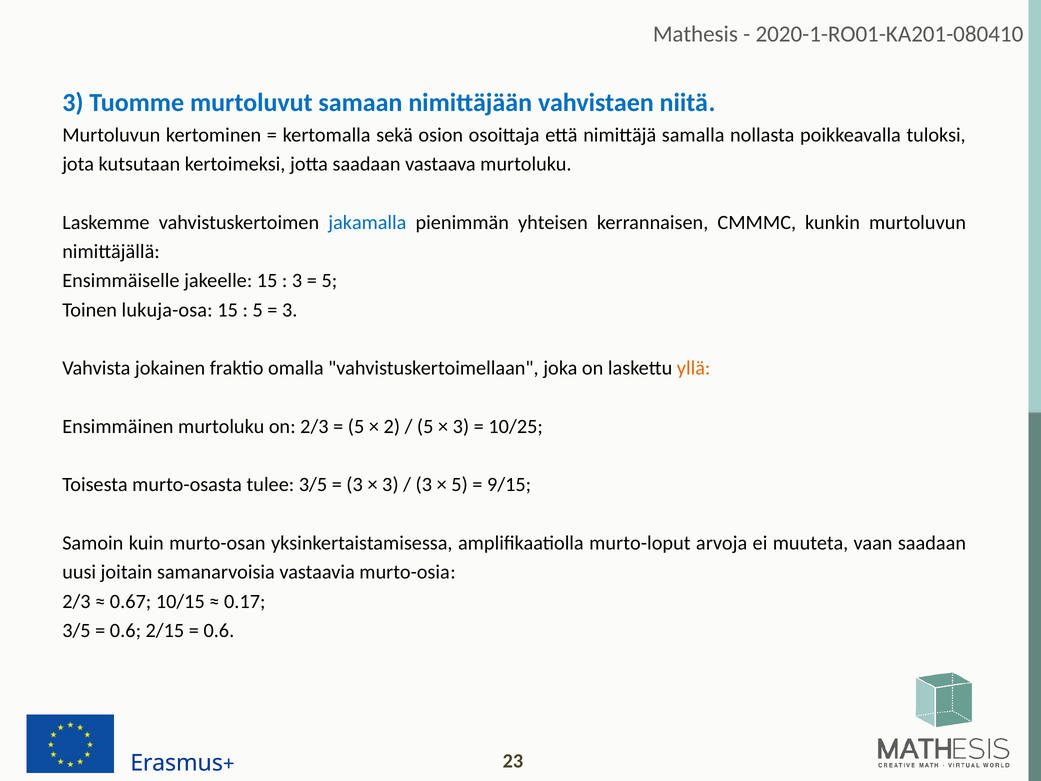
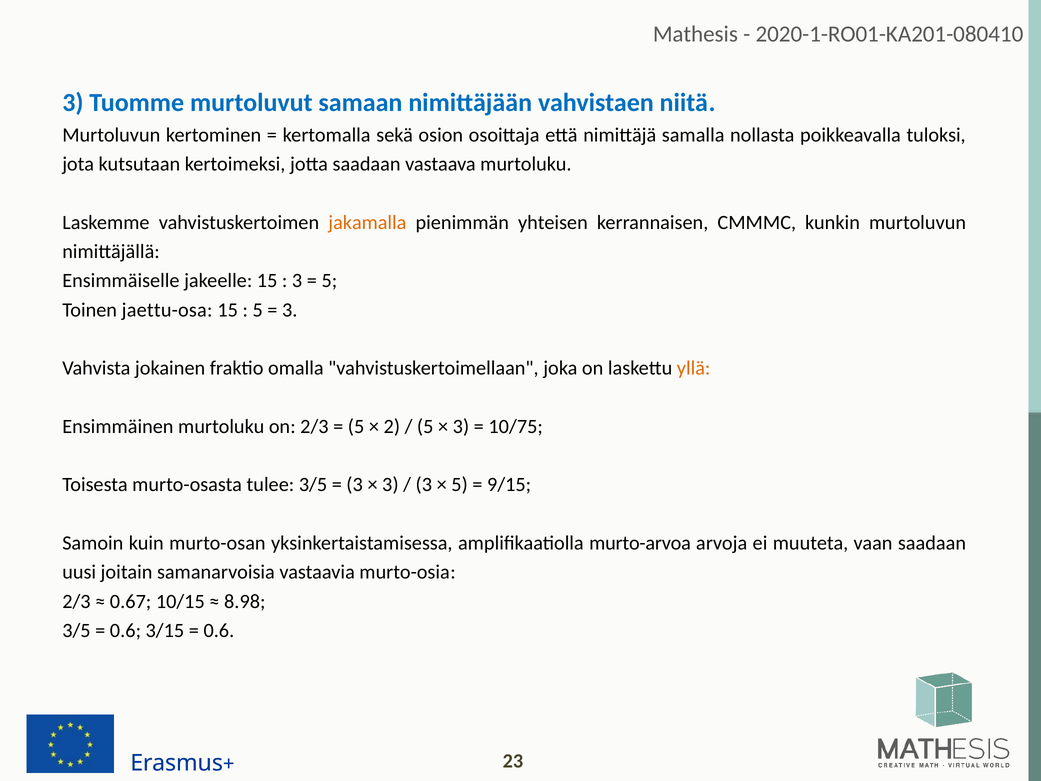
jakamalla colour: blue -> orange (367, 222)
lukuja-osa: lukuja-osa -> jaettu-osa (167, 310)
10/25: 10/25 -> 10/75 (516, 426)
murto-loput: murto-loput -> murto-arvoa (640, 543)
0.17: 0.17 -> 8.98 (245, 601)
2/15: 2/15 -> 3/15 (165, 630)
